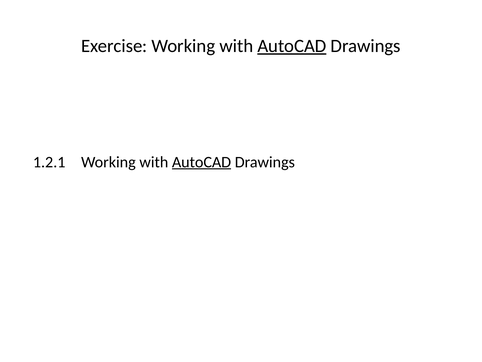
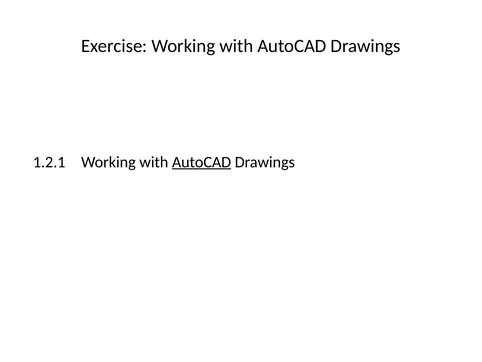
AutoCAD underline: present -> none (292, 46)
